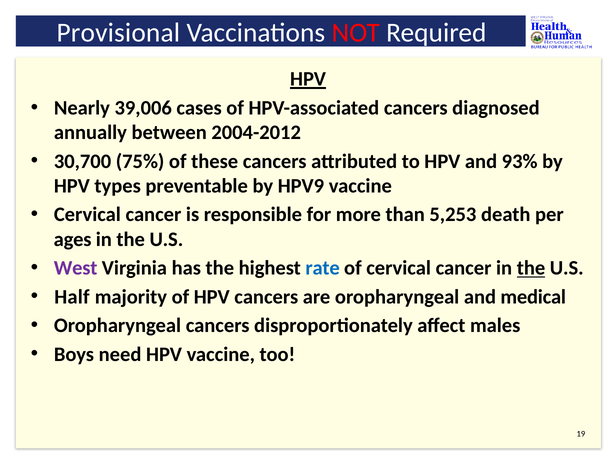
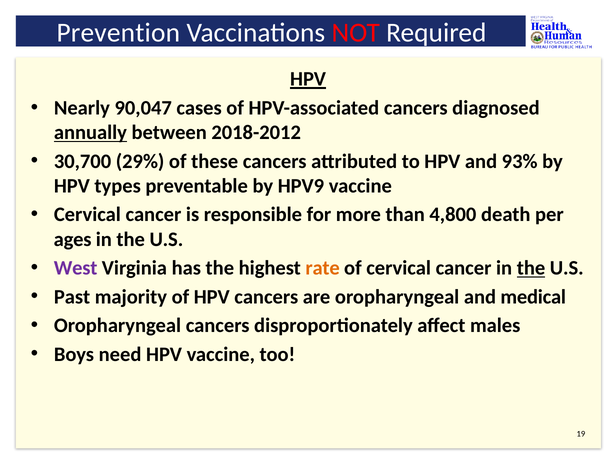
Provisional: Provisional -> Prevention (118, 33)
39,006: 39,006 -> 90,047 (143, 108)
annually underline: none -> present (90, 133)
2004-2012: 2004-2012 -> 2018-2012 (256, 133)
75%: 75% -> 29% (140, 161)
5,253: 5,253 -> 4,800 (453, 215)
rate colour: blue -> orange (323, 268)
Half: Half -> Past (72, 297)
